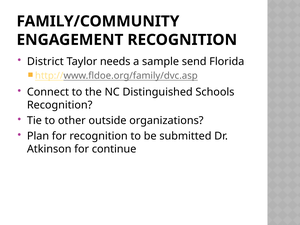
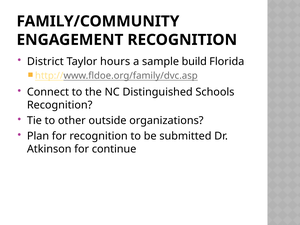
needs: needs -> hours (115, 62)
send: send -> build (194, 62)
